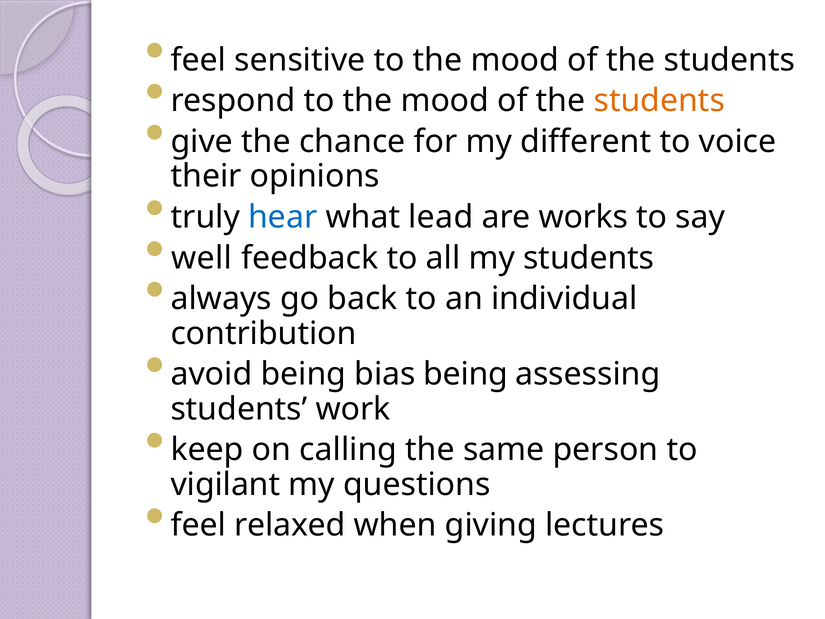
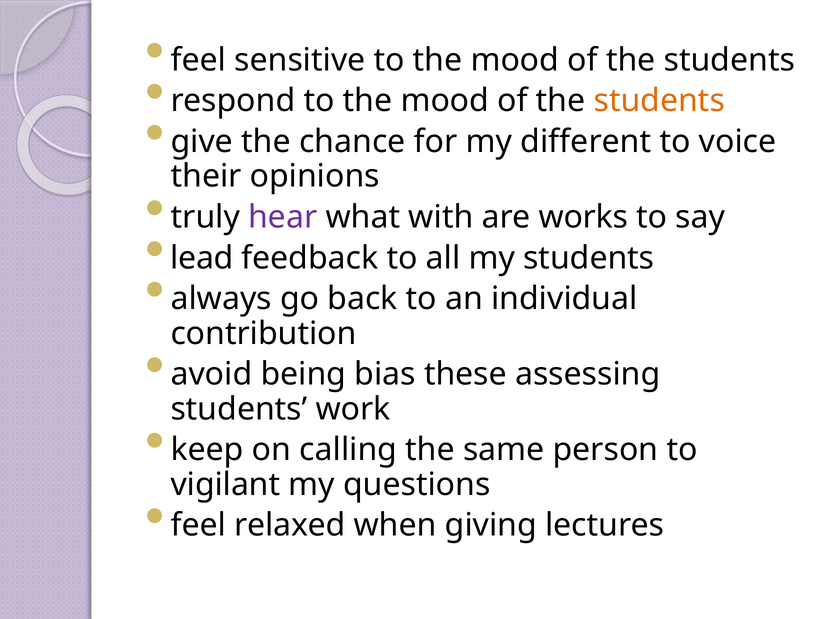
hear colour: blue -> purple (283, 217)
lead: lead -> with (441, 217)
well: well -> lead (202, 258)
bias being: being -> these (465, 374)
